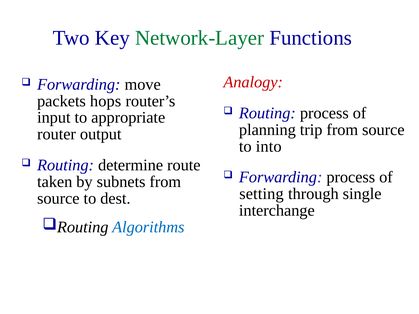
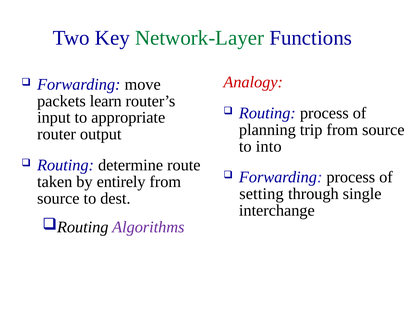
hops: hops -> learn (106, 101)
subnets: subnets -> entirely (121, 182)
Algorithms colour: blue -> purple (148, 227)
